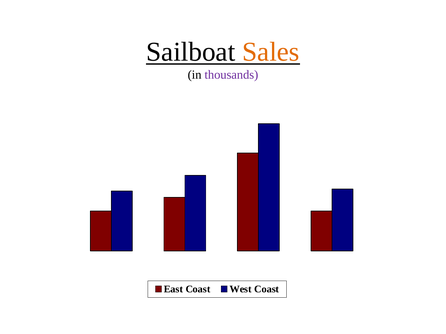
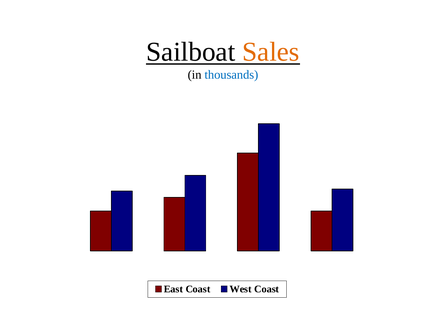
thousands colour: purple -> blue (231, 75)
